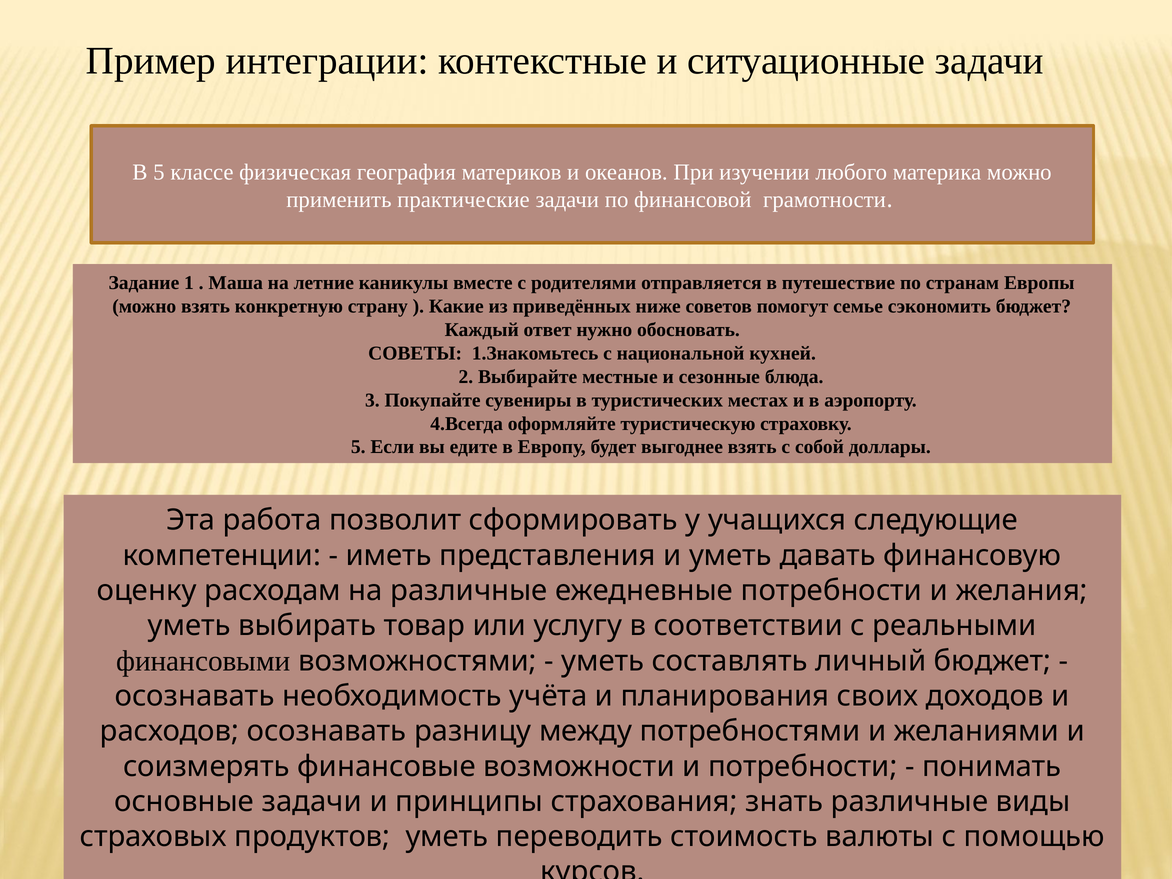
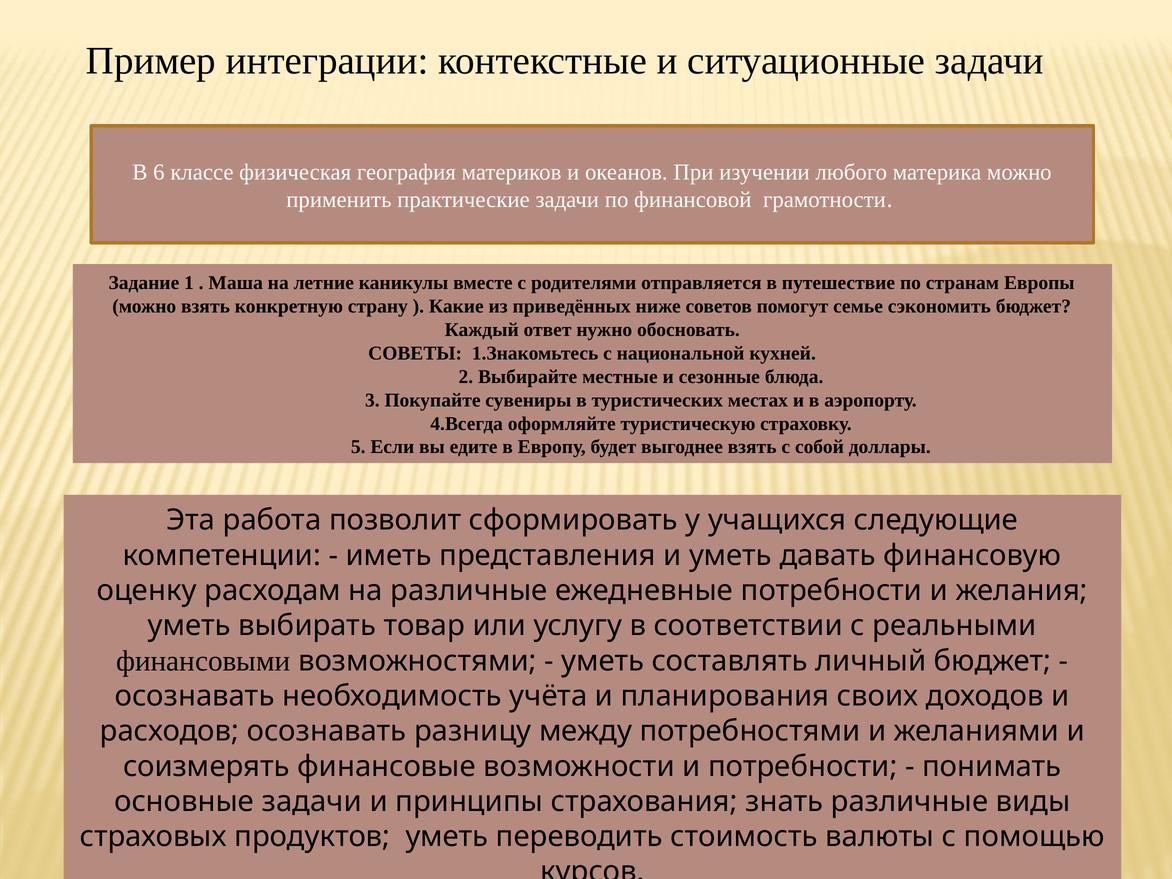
В 5: 5 -> 6 (159, 172)
